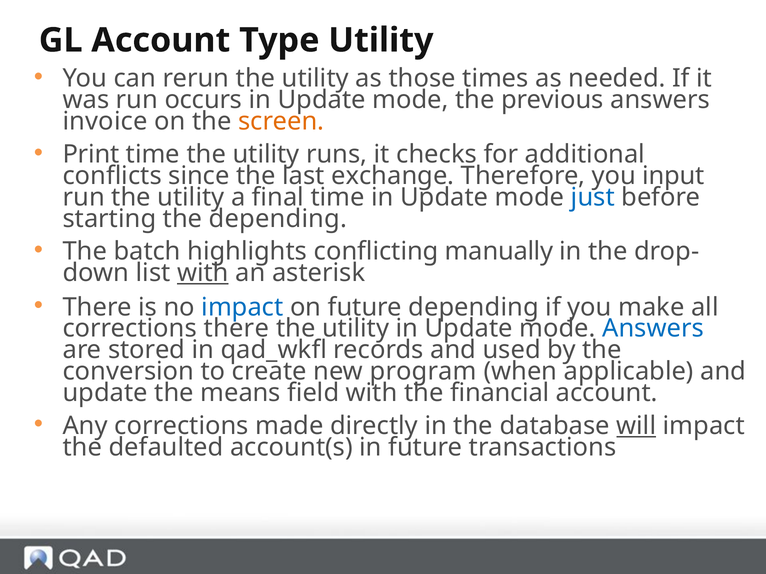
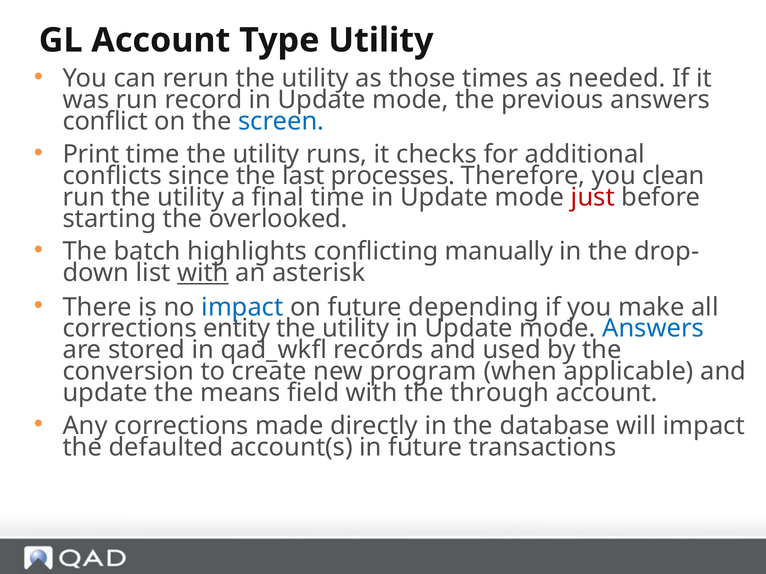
occurs: occurs -> record (203, 100)
invoice: invoice -> conflict (105, 122)
screen colour: orange -> blue (281, 122)
exchange: exchange -> processes (393, 176)
input: input -> clean (673, 176)
just colour: blue -> red (593, 197)
the depending: depending -> overlooked (278, 219)
corrections there: there -> entity (237, 329)
financial: financial -> through (500, 393)
will underline: present -> none (636, 426)
